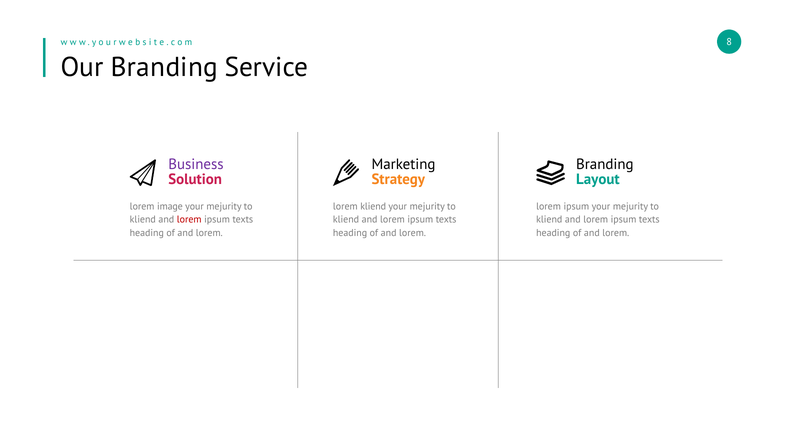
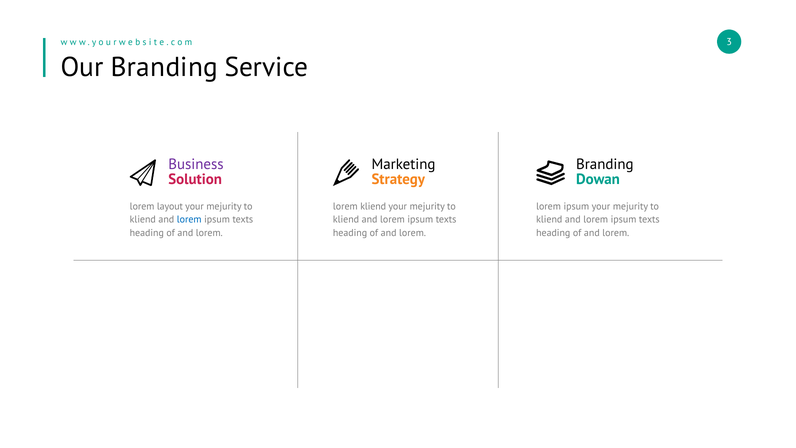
8: 8 -> 3 (729, 42)
Layout: Layout -> Dowan (598, 179)
image: image -> layout (170, 206)
lorem colour: red -> blue (189, 220)
